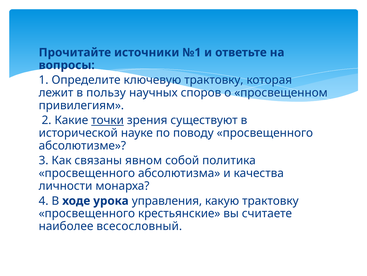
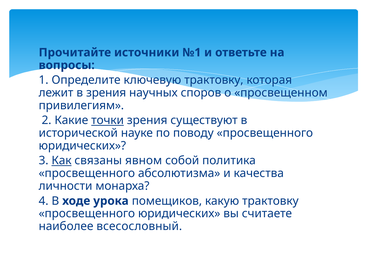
в пользу: пользу -> зрения (106, 93)
абсолютизме: абсолютизме -> юридических (82, 145)
Как underline: none -> present (62, 160)
управления: управления -> помещиков (167, 200)
крестьянские: крестьянские -> юридических (179, 213)
